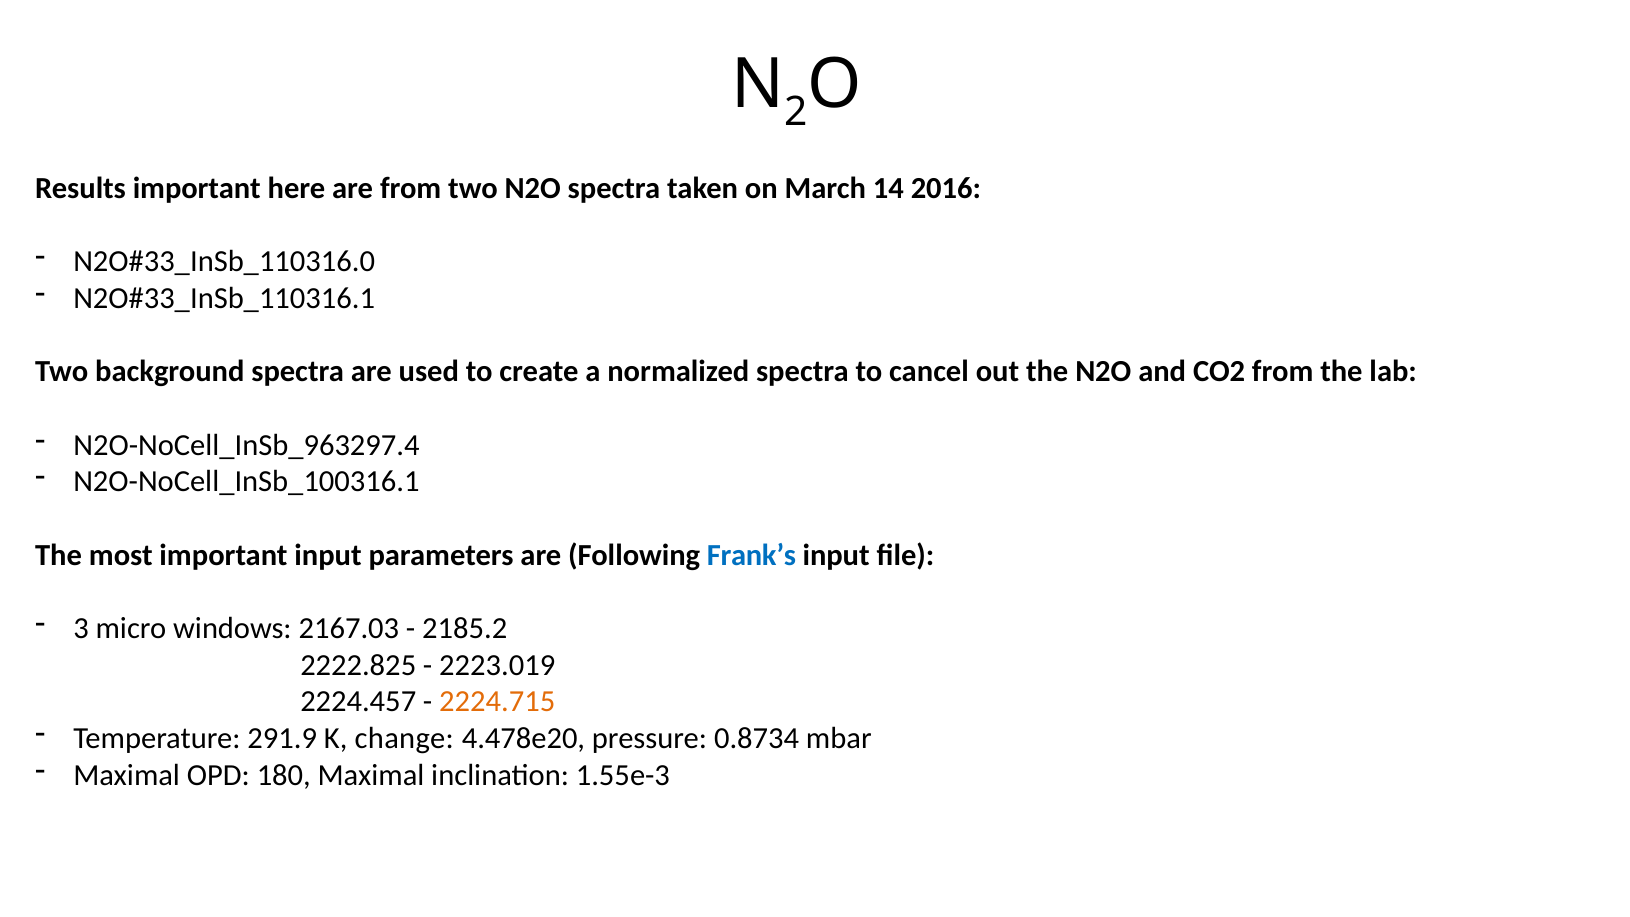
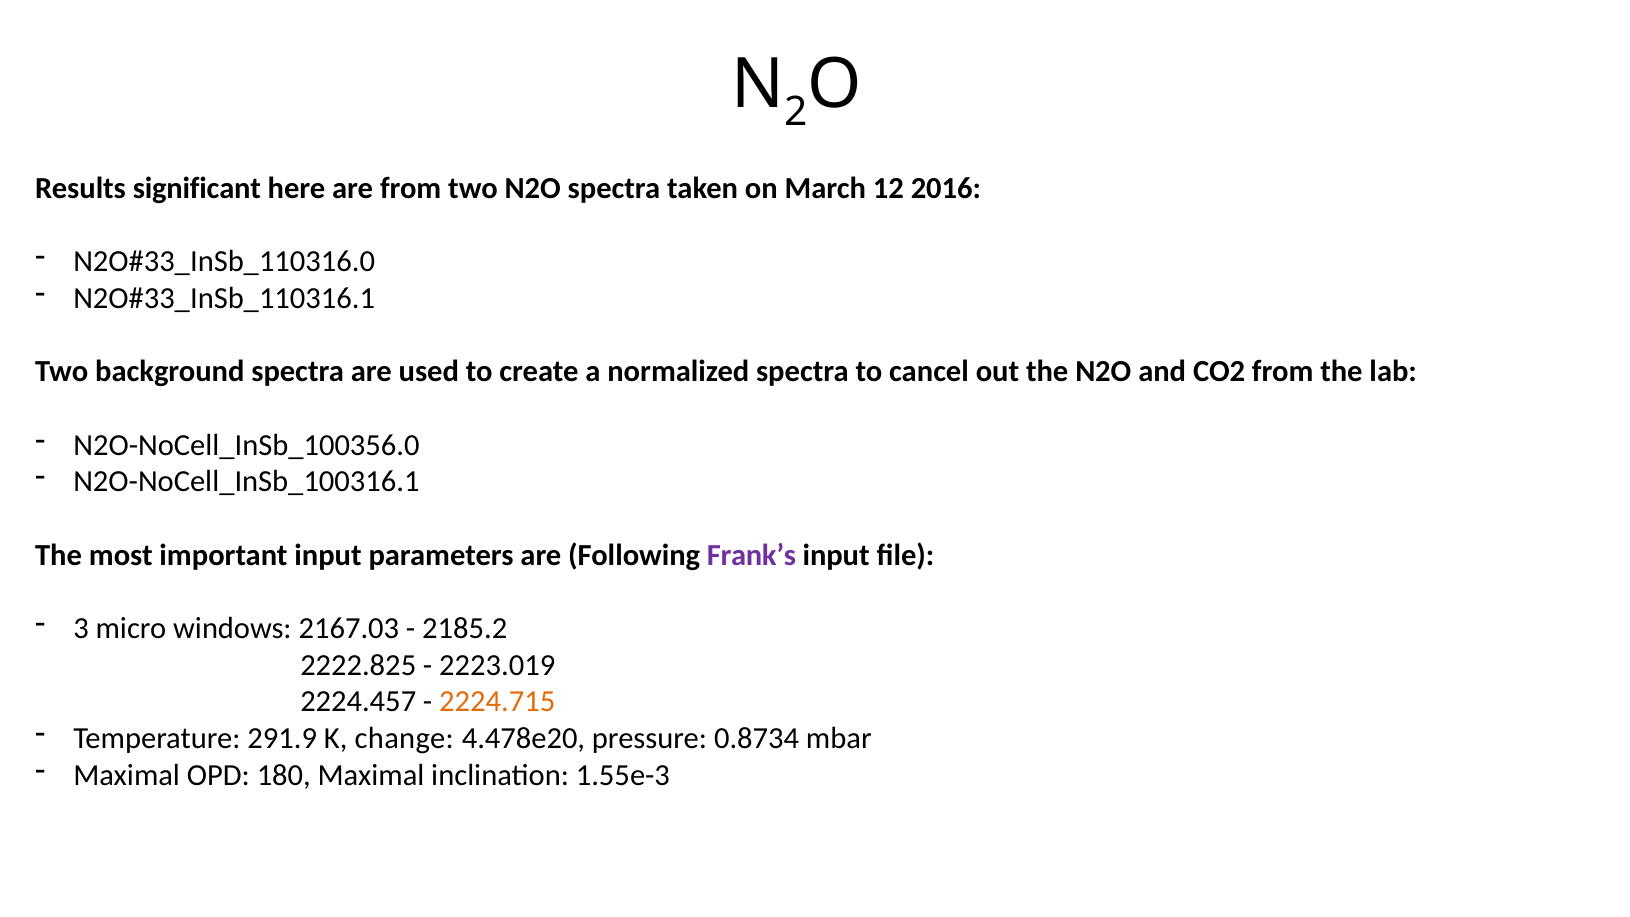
Results important: important -> significant (197, 188)
14: 14 -> 12 (888, 188)
N2O-NoCell_InSb_963297.4: N2O-NoCell_InSb_963297.4 -> N2O-NoCell_InSb_100356.0 (246, 445)
Frank’s colour: blue -> purple (751, 555)
